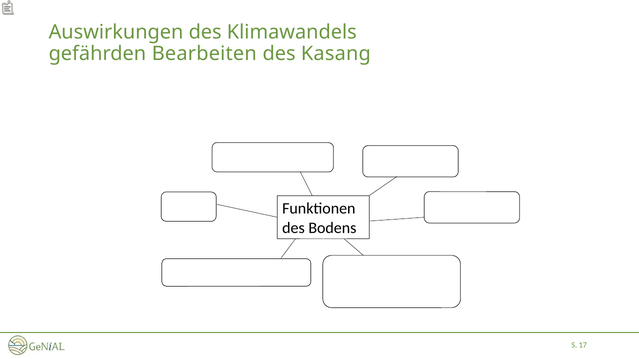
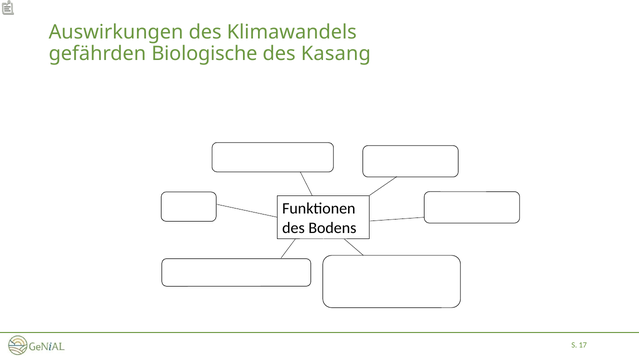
Bearbeiten: Bearbeiten -> Biologische (204, 54)
